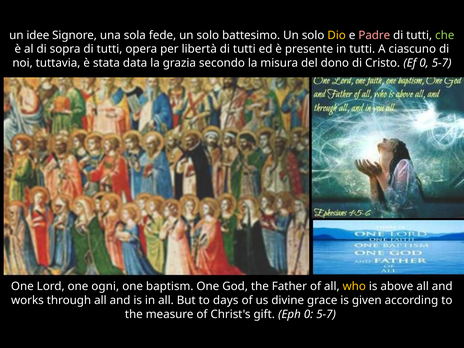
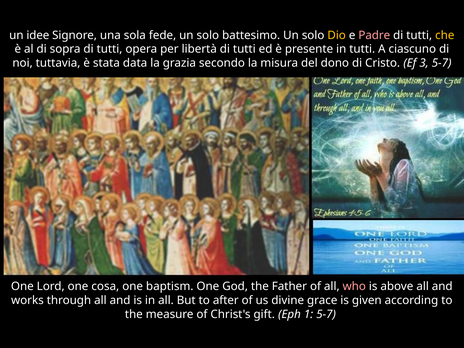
che colour: light green -> yellow (445, 35)
Ef 0: 0 -> 3 (424, 63)
ogni: ogni -> cosa (105, 286)
who colour: yellow -> pink (354, 286)
days: days -> after (226, 300)
Eph 0: 0 -> 1 (309, 314)
